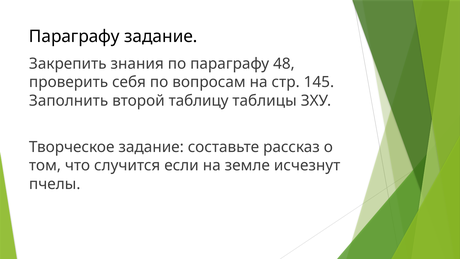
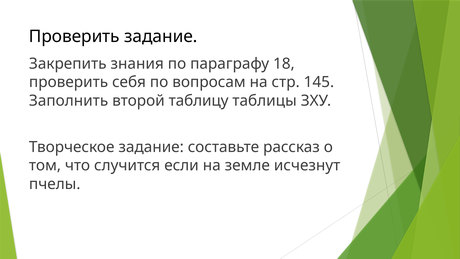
Параграфу: Параграфу -> Проверить (74, 36)
48: 48 -> 18 (284, 64)
